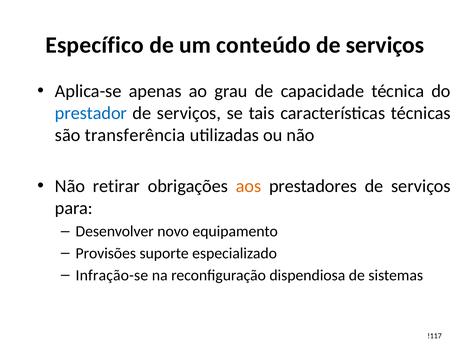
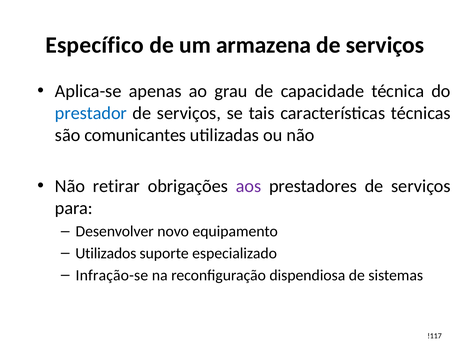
conteúdo: conteúdo -> armazena (264, 45)
transferência: transferência -> comunicantes (135, 135)
aos colour: orange -> purple (248, 187)
Provisões: Provisões -> Utilizados (106, 254)
